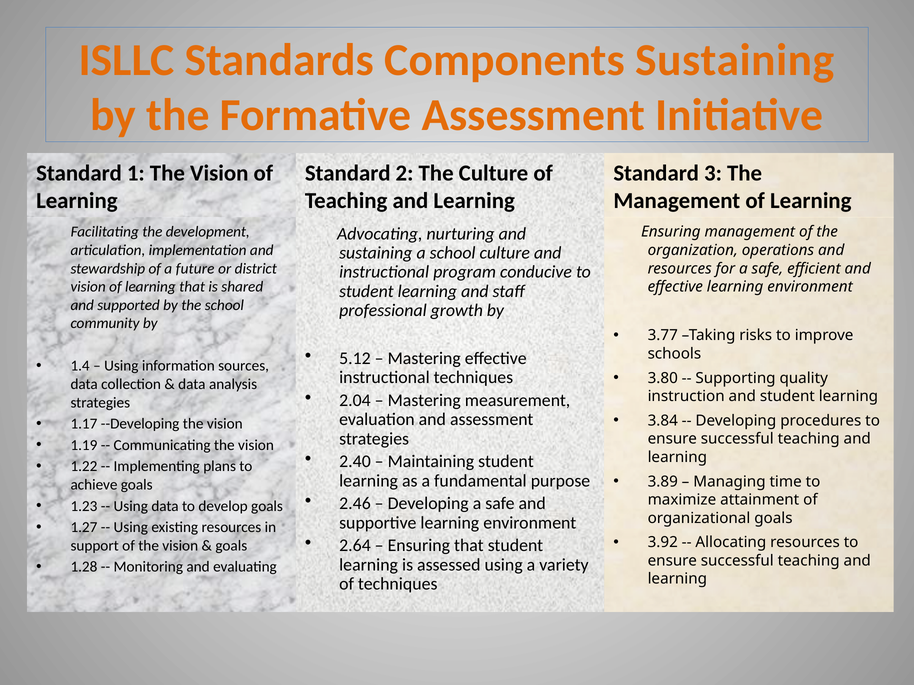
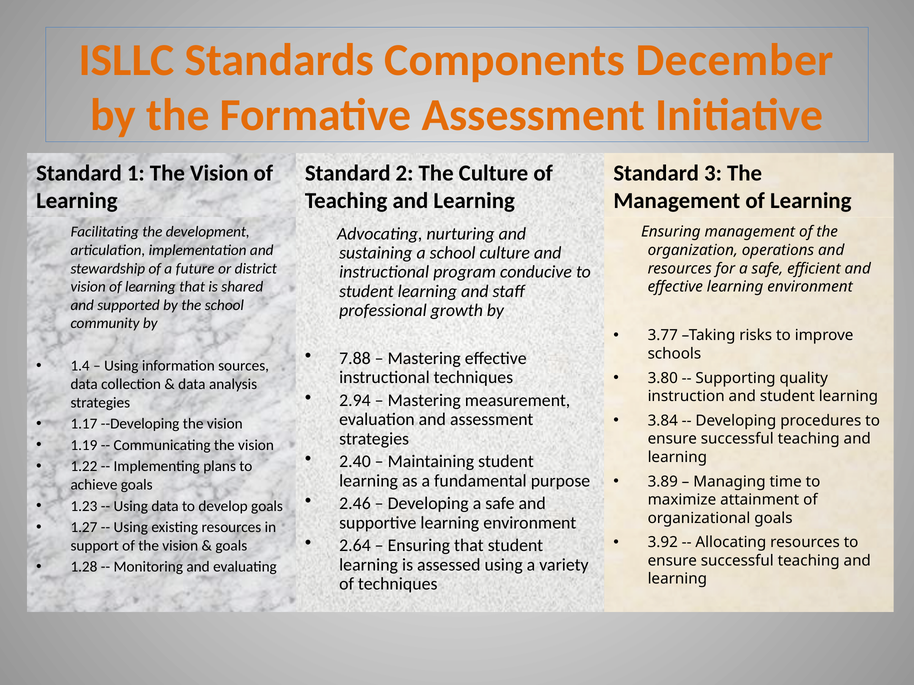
Components Sustaining: Sustaining -> December (735, 60)
5.12: 5.12 -> 7.88 (355, 359)
2.04: 2.04 -> 2.94 (355, 401)
